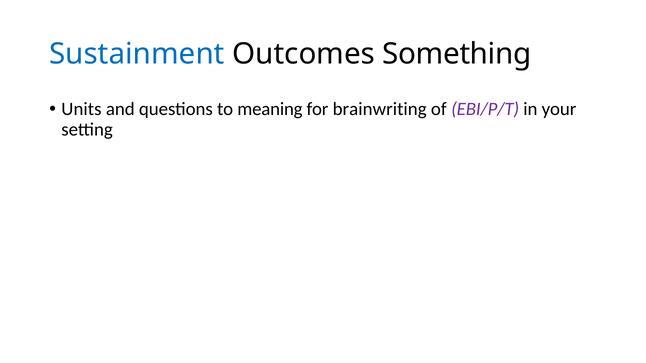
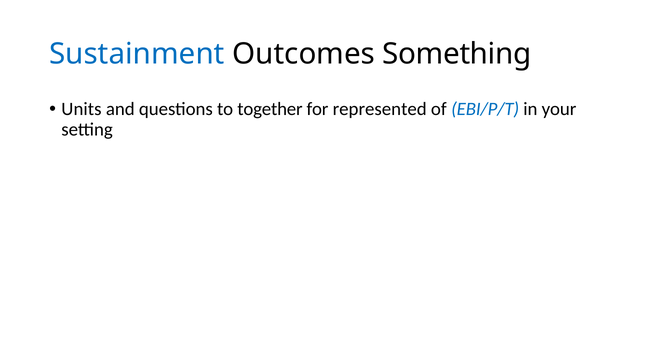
meaning: meaning -> together (270, 109)
brainwriting: brainwriting -> represented (380, 109)
EBI/P/T colour: purple -> blue (485, 109)
